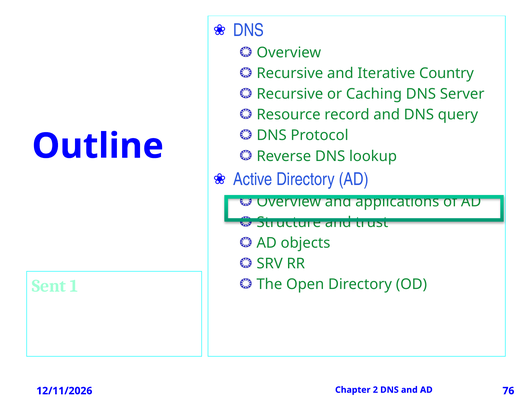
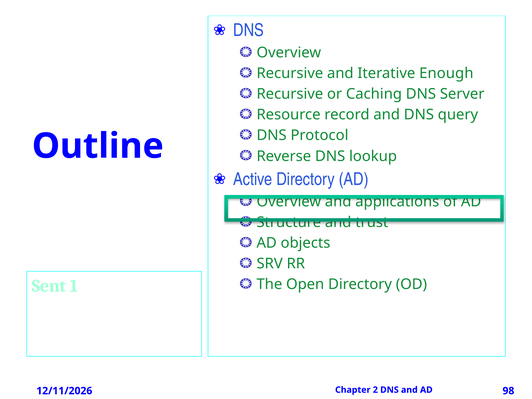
Country: Country -> Enough (446, 73)
76: 76 -> 98 (508, 391)
